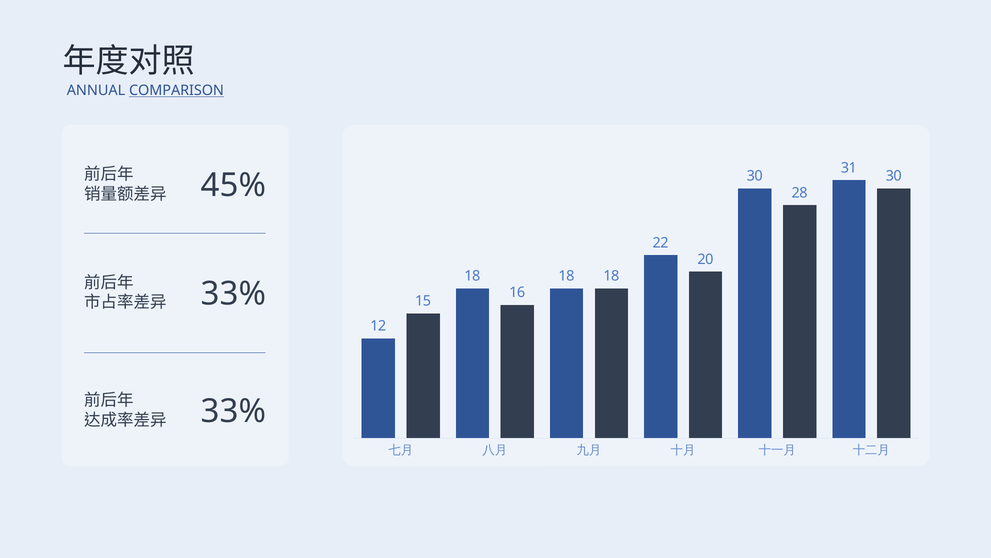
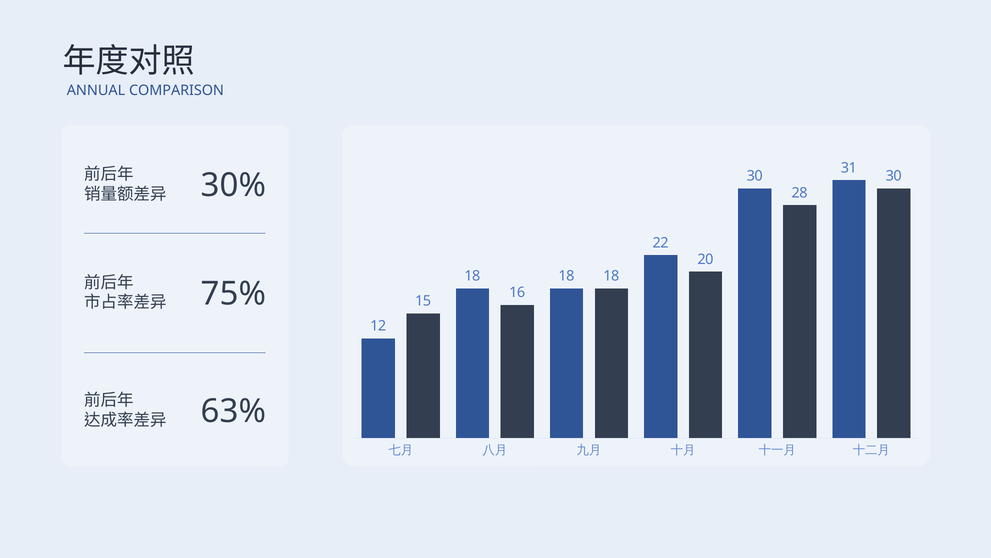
COMPARISON underline: present -> none (177, 90)
45%: 45% -> 30% (233, 185)
33%: 33% -> 75% (233, 293)
33%: 33% -> 63% (233, 411)
